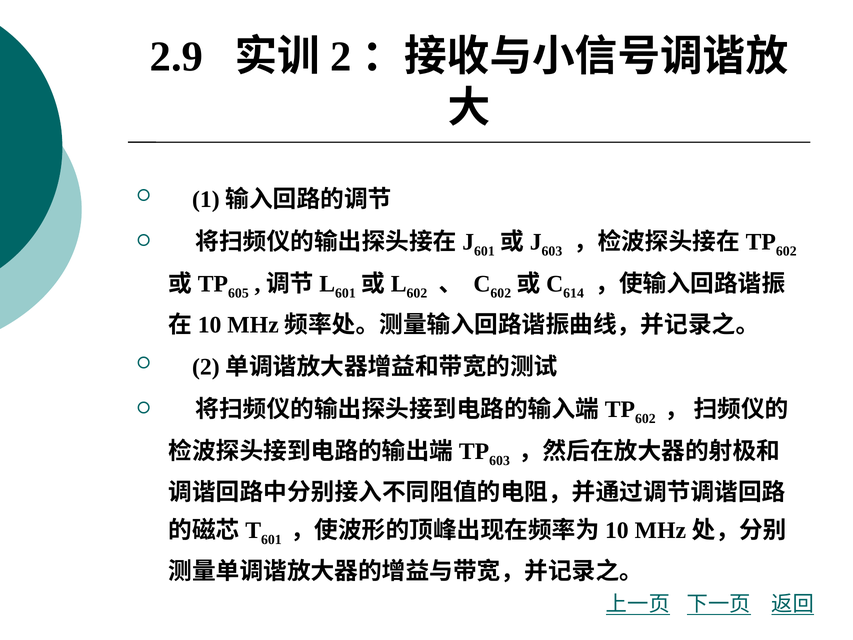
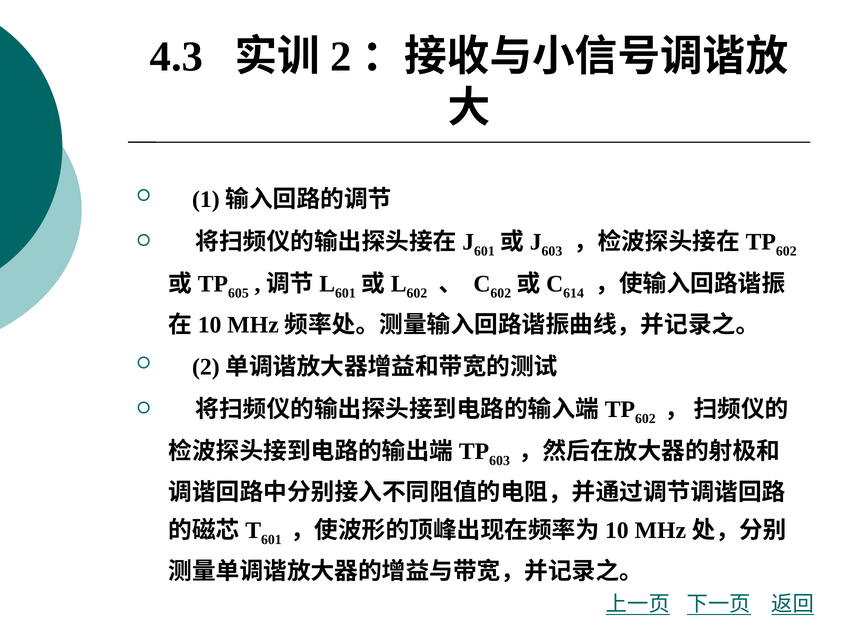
2.9: 2.9 -> 4.3 (176, 57)
